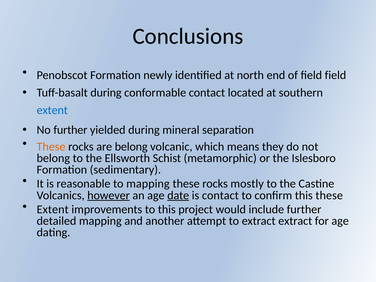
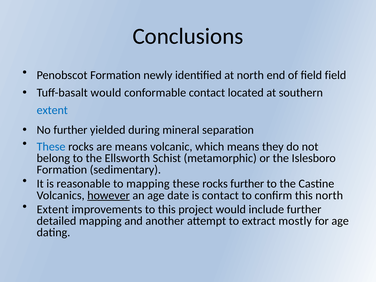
Tuff-basalt during: during -> would (106, 93)
These colour: orange -> blue (51, 147)
are belong: belong -> means (131, 147)
rocks mostly: mostly -> further (247, 184)
date underline: present -> none (178, 195)
this these: these -> north (329, 195)
extract extract: extract -> mostly (295, 221)
